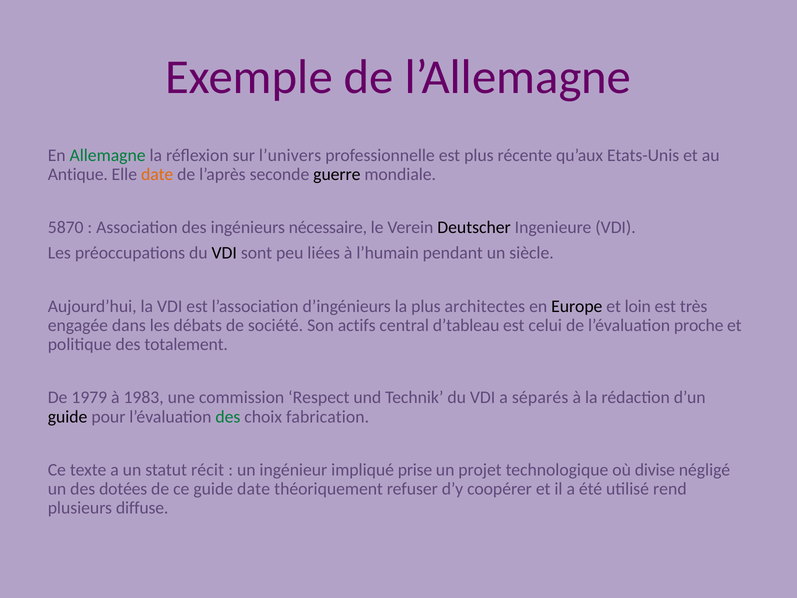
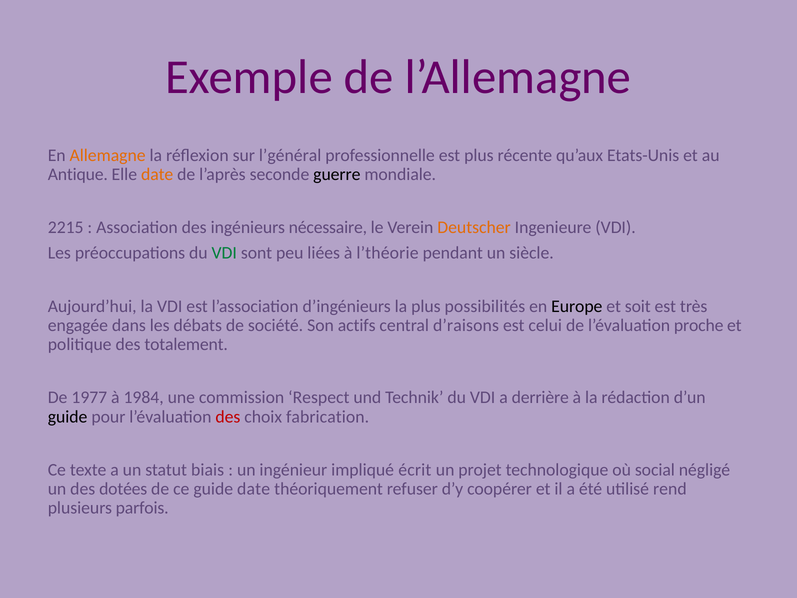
Allemagne colour: green -> orange (108, 155)
l’univers: l’univers -> l’général (290, 155)
5870: 5870 -> 2215 (66, 228)
Deutscher colour: black -> orange (474, 228)
VDI colour: black -> green (224, 253)
l’humain: l’humain -> l’théorie (387, 253)
architectes: architectes -> possibilités (485, 306)
loin: loin -> soit (638, 306)
d’tableau: d’tableau -> d’raisons (466, 325)
1979: 1979 -> 1977 (89, 397)
1983: 1983 -> 1984 (144, 397)
séparés: séparés -> derrière (540, 397)
des colour: green -> red (228, 417)
récit: récit -> biais (208, 470)
prise: prise -> écrit (415, 470)
divise: divise -> social (655, 470)
diffuse: diffuse -> parfois (142, 508)
